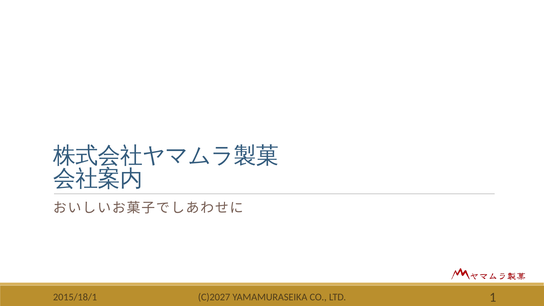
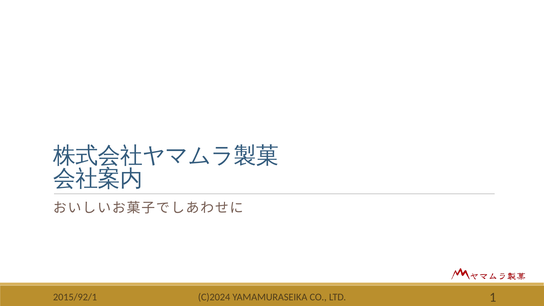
C)2027: C)2027 -> C)2024 (214, 297)
2015/18/1: 2015/18/1 -> 2015/92/1 (75, 297)
